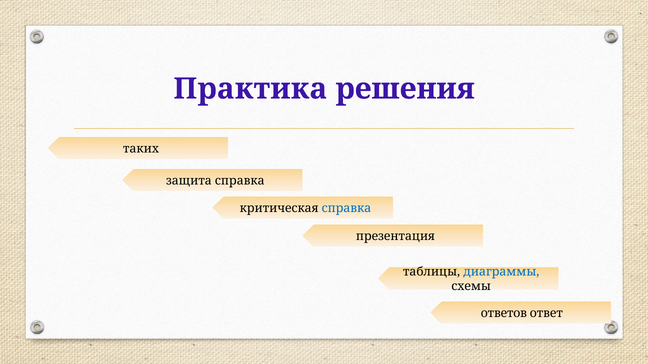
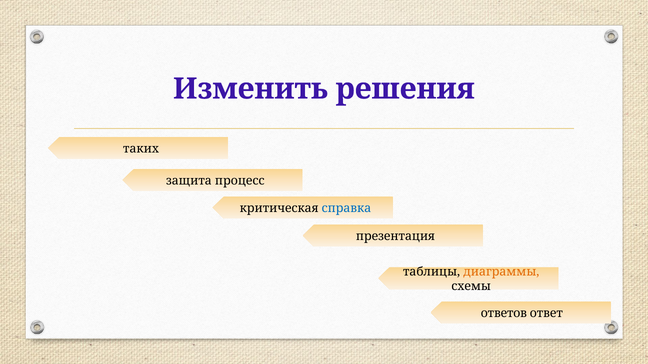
Практика: Практика -> Изменить (250, 89)
защита справка: справка -> процесс (240, 181)
диаграммы colour: blue -> orange (501, 272)
